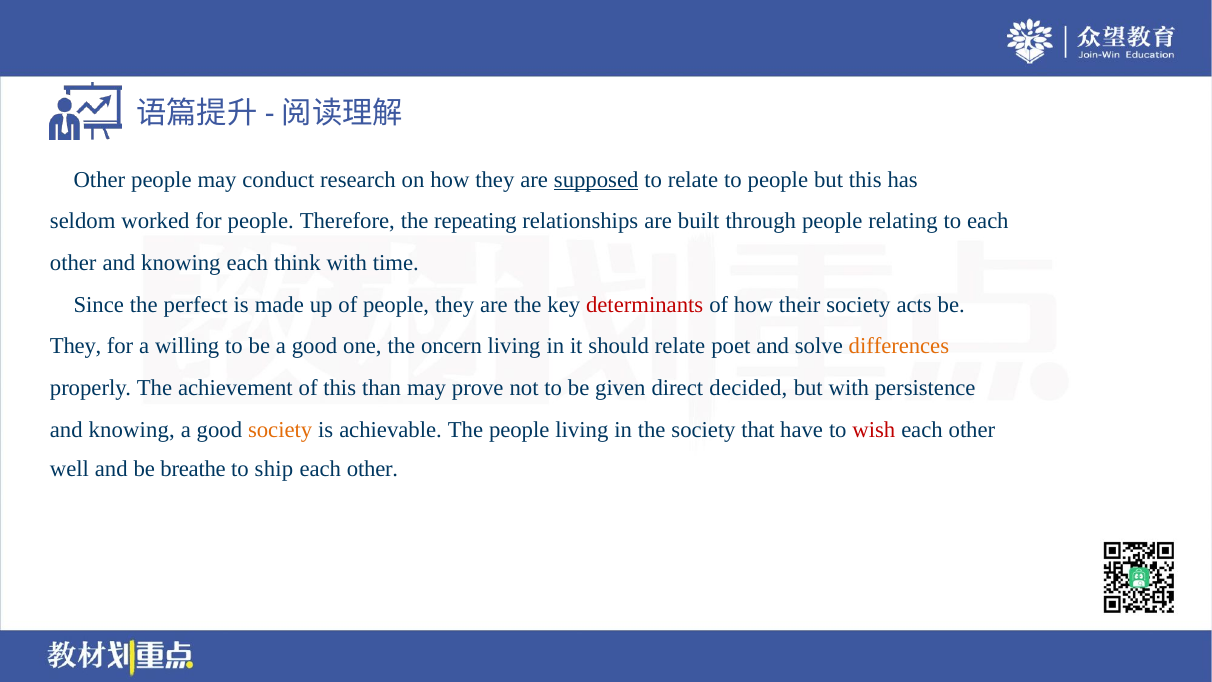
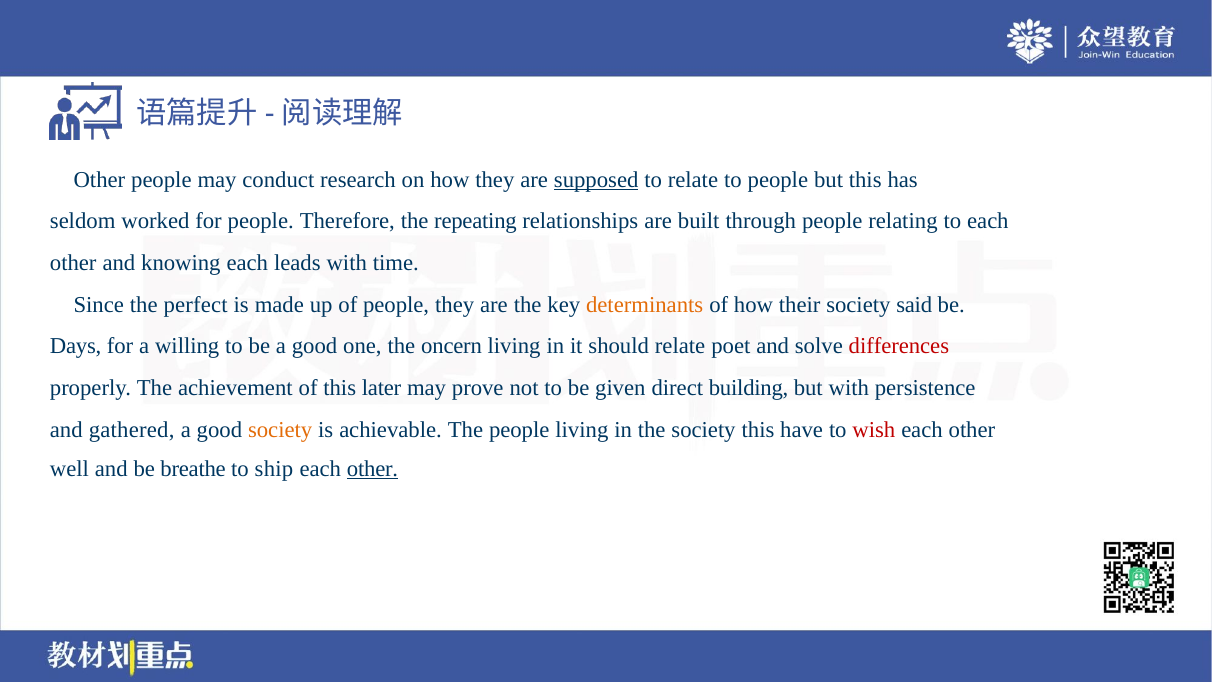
think: think -> leads (297, 263)
determinants colour: red -> orange (645, 305)
acts: acts -> said (914, 305)
They: They -> Days (76, 346)
differences colour: orange -> red (899, 346)
than: than -> later (382, 388)
decided: decided -> building (749, 388)
knowing: knowing -> gathered (132, 430)
society that: that -> this (758, 430)
other underline: none -> present (373, 469)
